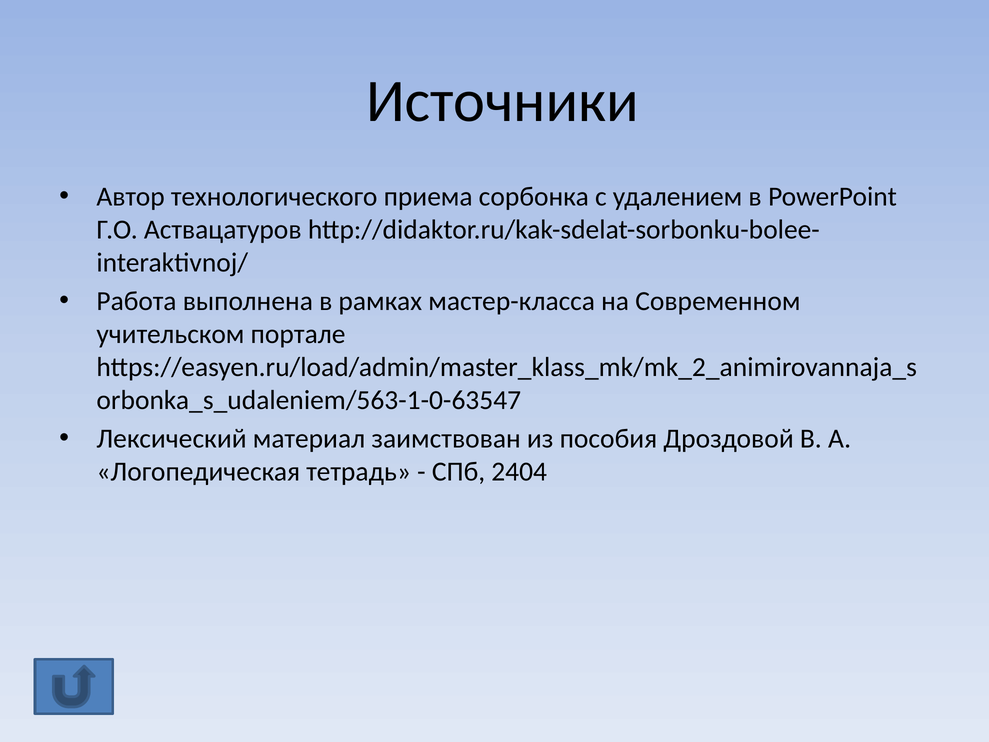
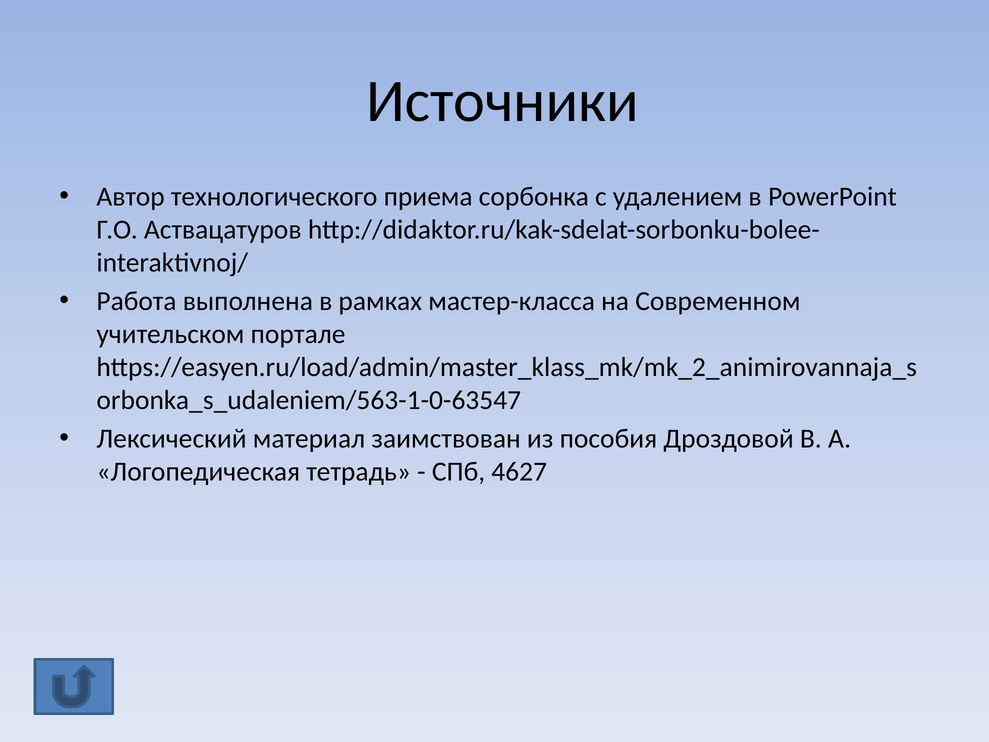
2404: 2404 -> 4627 (519, 472)
